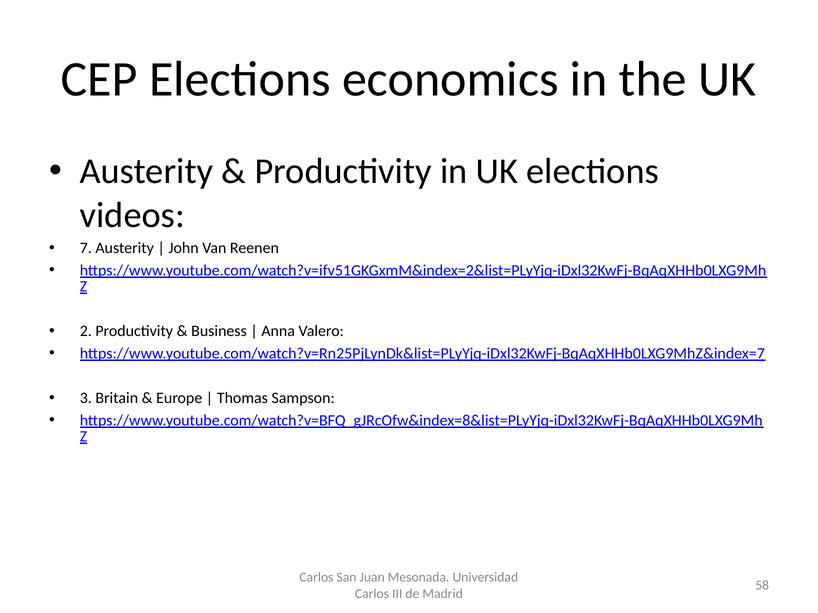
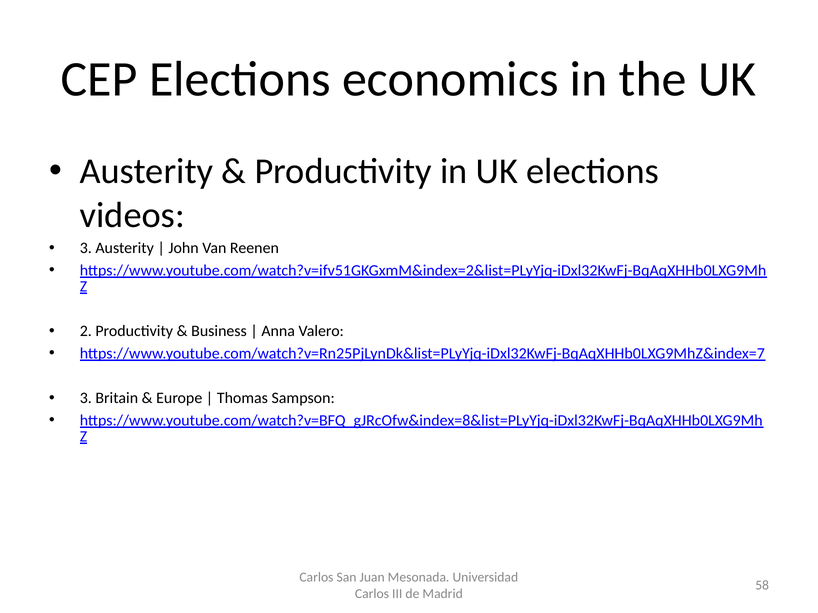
7: 7 -> 3 (86, 248)
